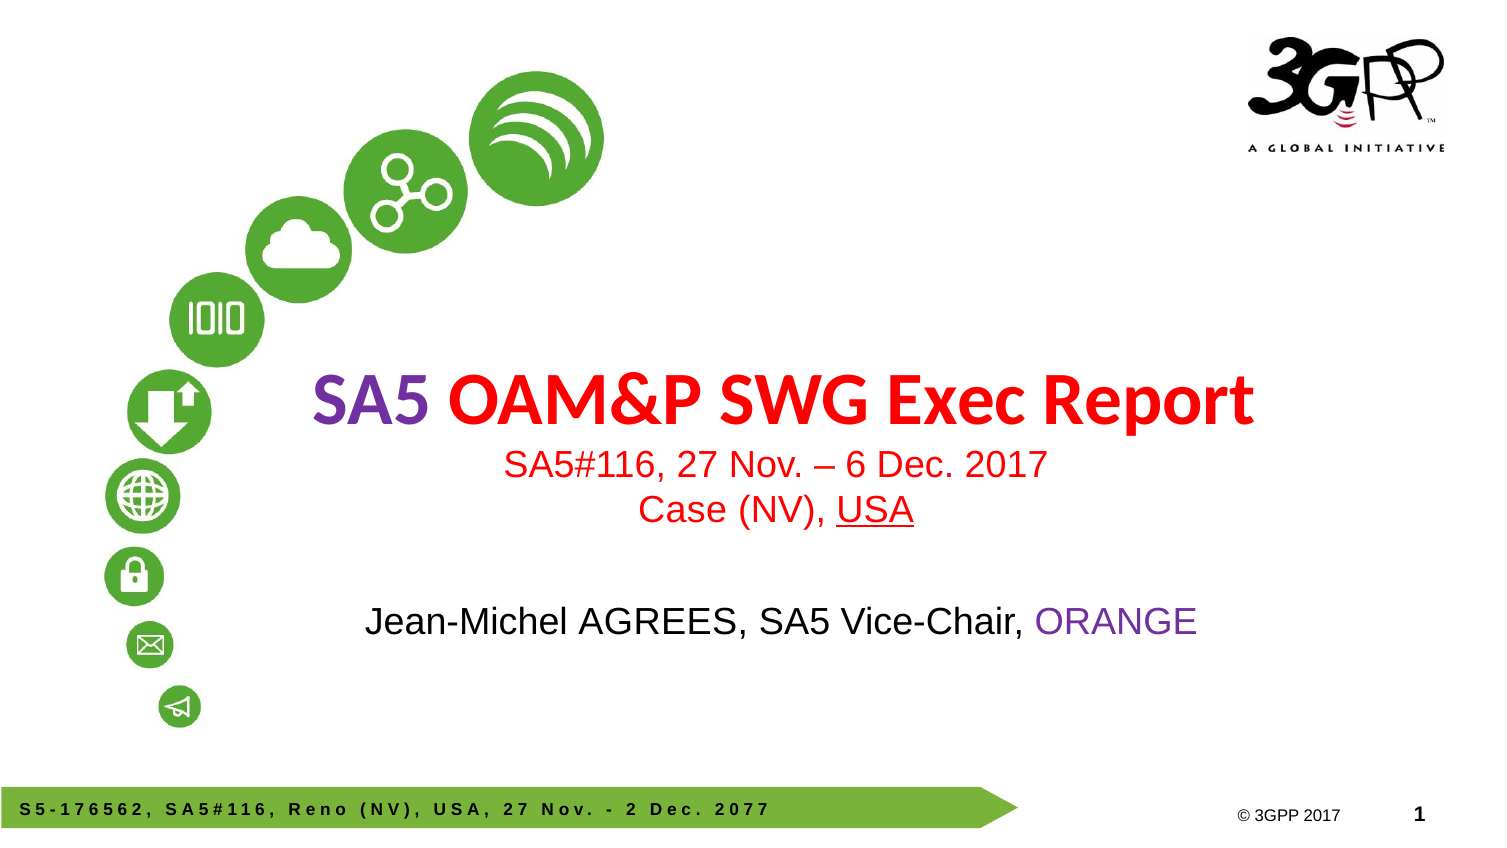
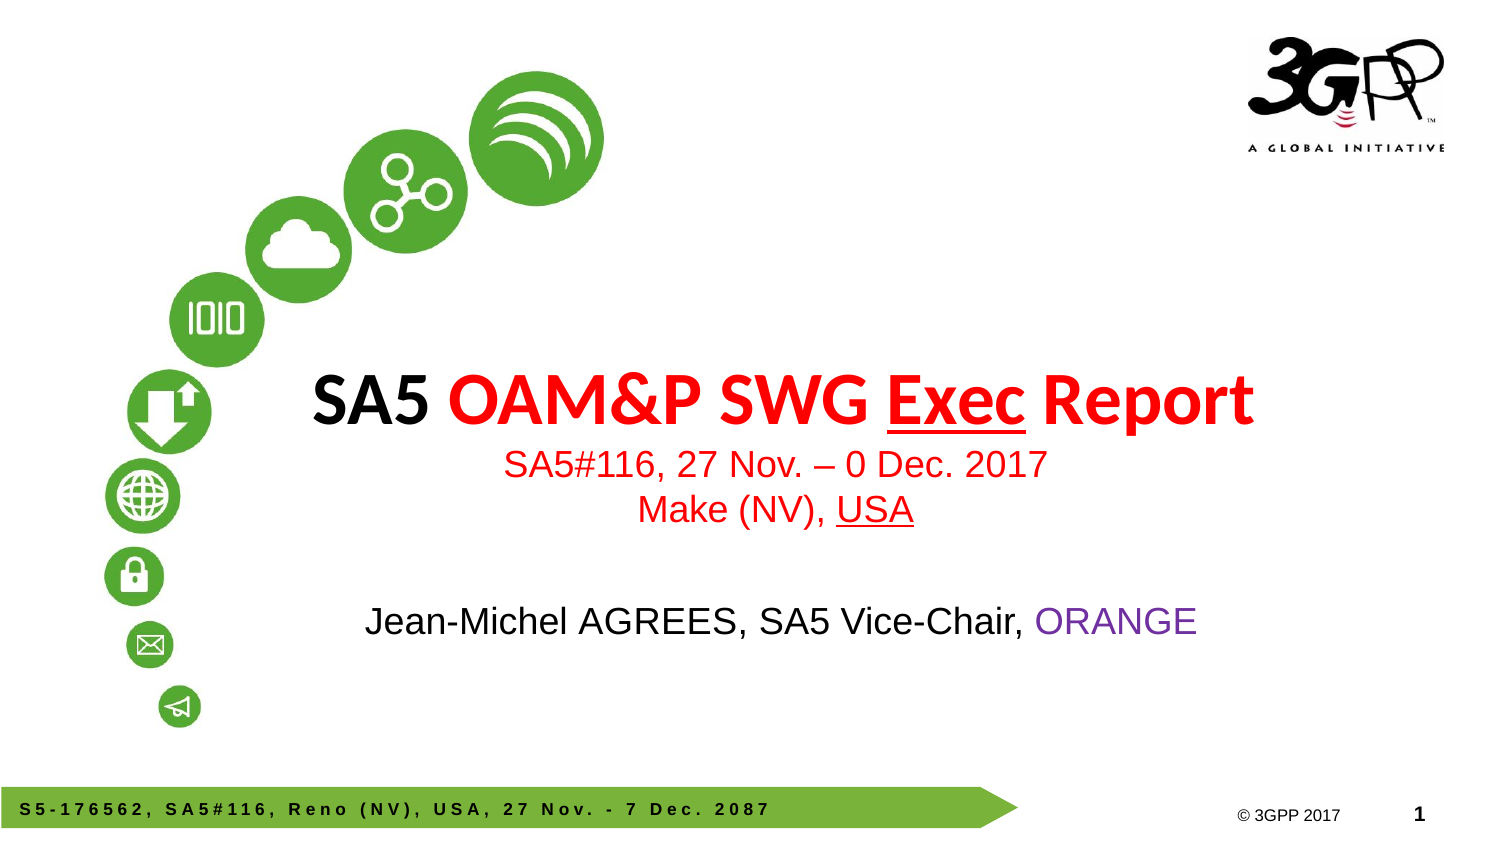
SA5 colour: purple -> black (372, 399)
Exec underline: none -> present (957, 399)
6: 6 -> 0 (856, 465)
Case: Case -> Make (683, 510)
2: 2 -> 7 (631, 809)
7: 7 -> 8 (748, 809)
